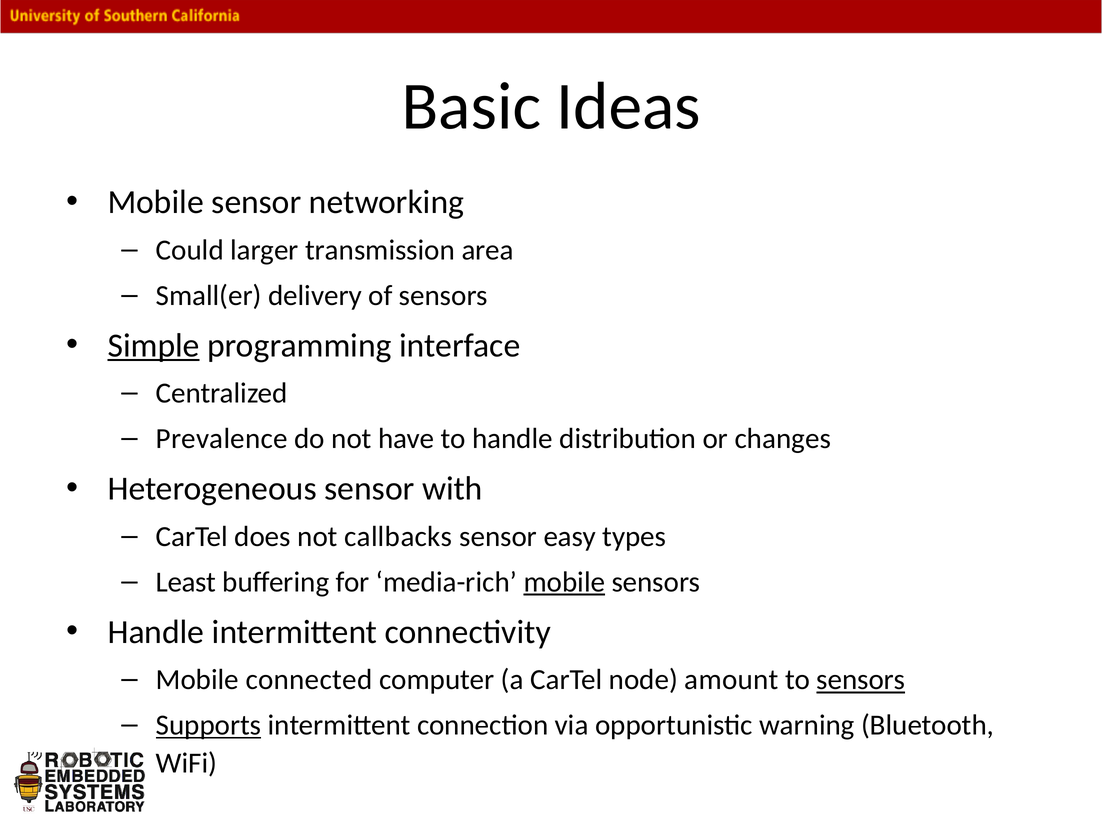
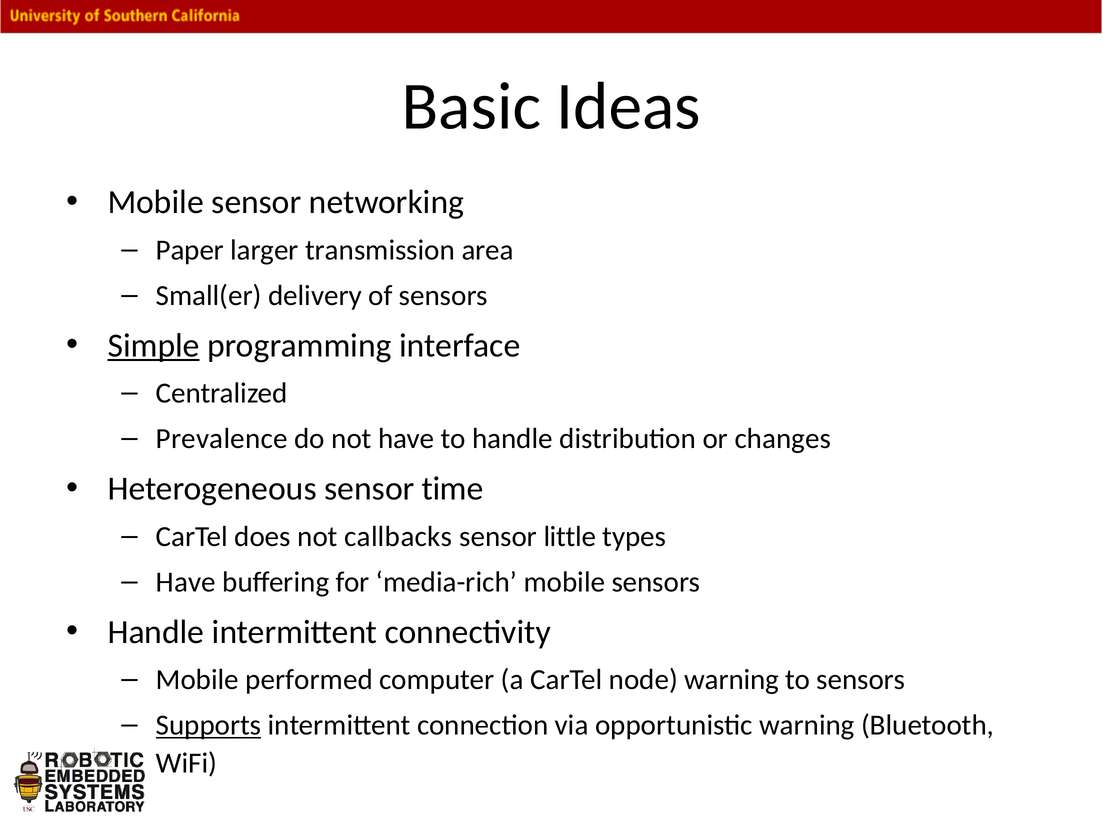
Could: Could -> Paper (190, 250)
with: with -> time (452, 489)
easy: easy -> little (570, 537)
Least: Least -> Have (186, 582)
mobile underline: present -> none (564, 582)
connected: connected -> performed (309, 680)
node amount: amount -> warning (732, 680)
sensors underline: present -> none (861, 680)
